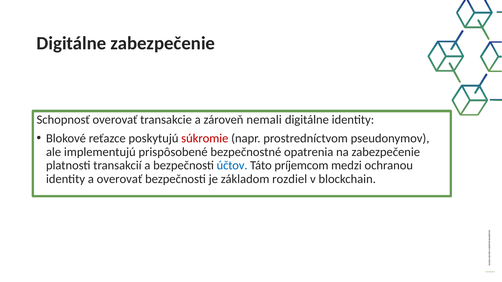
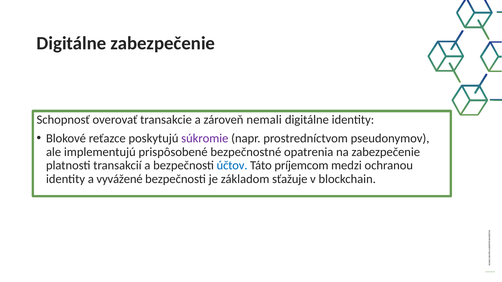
súkromie colour: red -> purple (205, 139)
a overovať: overovať -> vyvážené (120, 179)
rozdiel: rozdiel -> sťažuje (290, 179)
